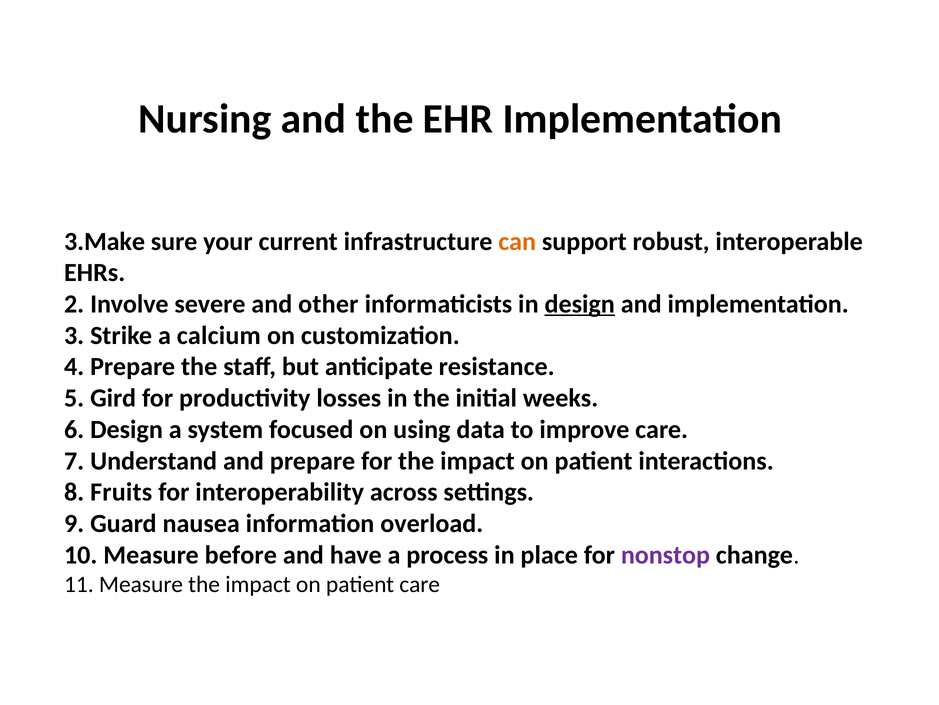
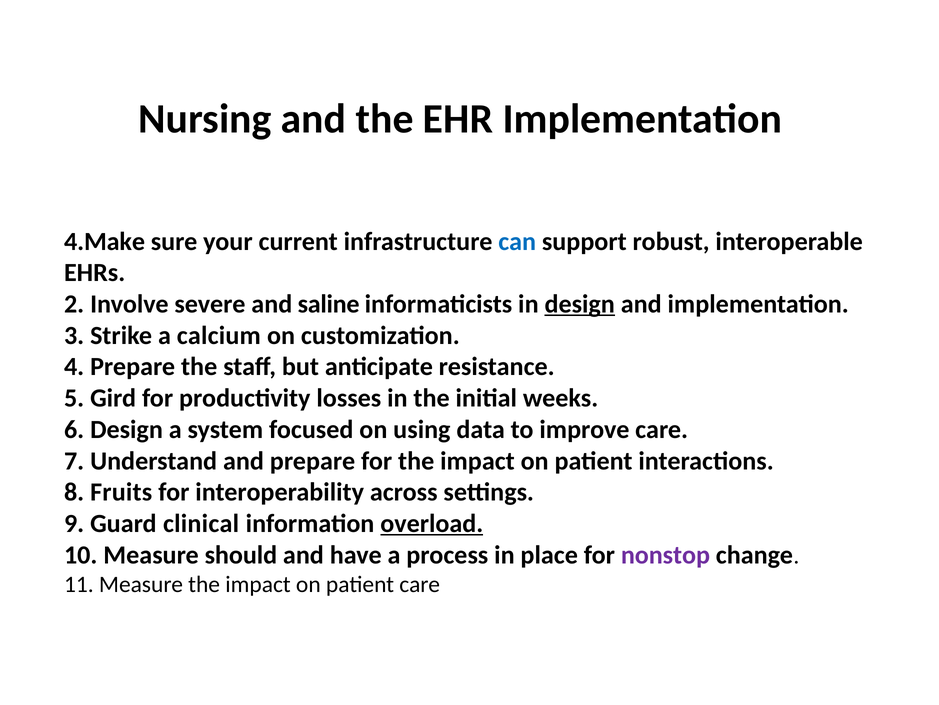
3.Make: 3.Make -> 4.Make (105, 241)
can colour: orange -> blue (517, 241)
other: other -> saline (329, 304)
nausea: nausea -> clinical (201, 523)
overload underline: none -> present (432, 523)
before: before -> should (241, 554)
